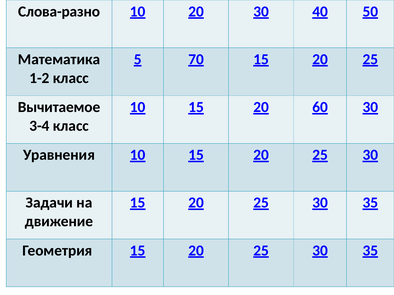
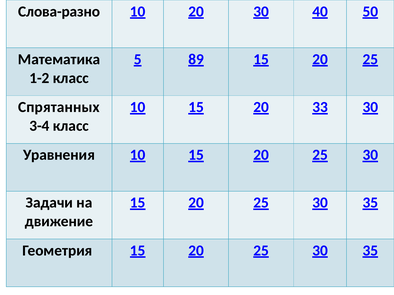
70: 70 -> 89 (196, 59)
Вычитаемое: Вычитаемое -> Спрятанных (59, 107)
60: 60 -> 33 (320, 107)
